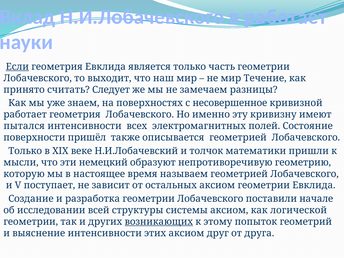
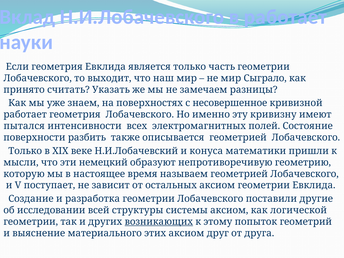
Если underline: present -> none (17, 67)
Течение: Течение -> Сыграло (265, 78)
Следует: Следует -> Указать (111, 90)
пришёл: пришёл -> разбить (87, 137)
толчок: толчок -> конуса (206, 151)
начале: начале -> другие (316, 199)
выяснение интенсивности: интенсивности -> материального (105, 233)
